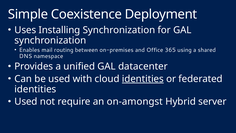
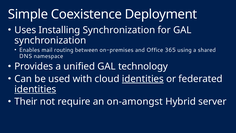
datacenter: datacenter -> technology (143, 66)
identities underline: none -> present (35, 89)
Used: Used -> Their (26, 101)
